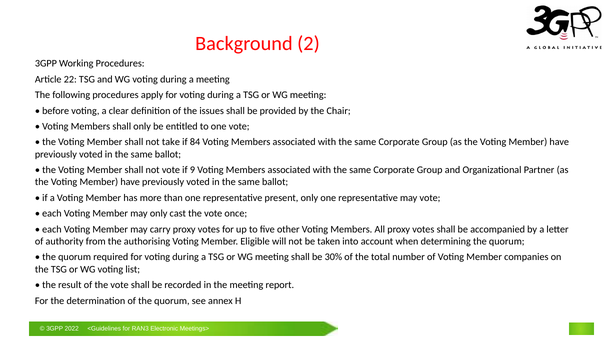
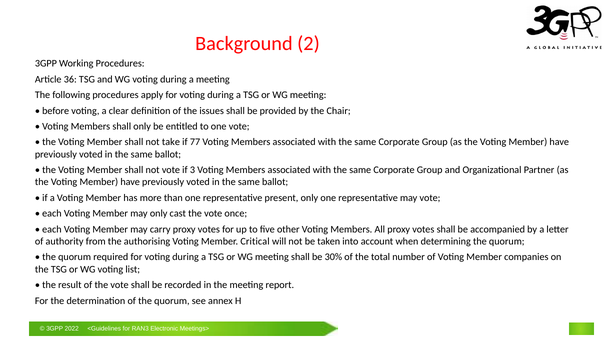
22: 22 -> 36 (70, 79)
84: 84 -> 77 (195, 142)
if 9: 9 -> 3 (192, 170)
Eligible: Eligible -> Critical (255, 241)
